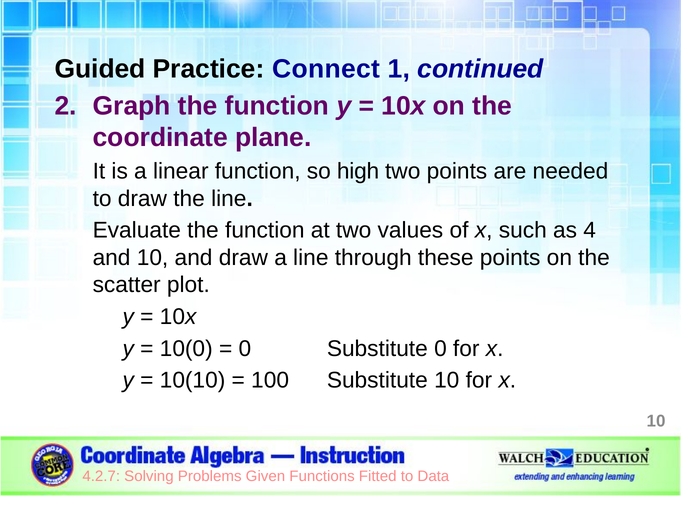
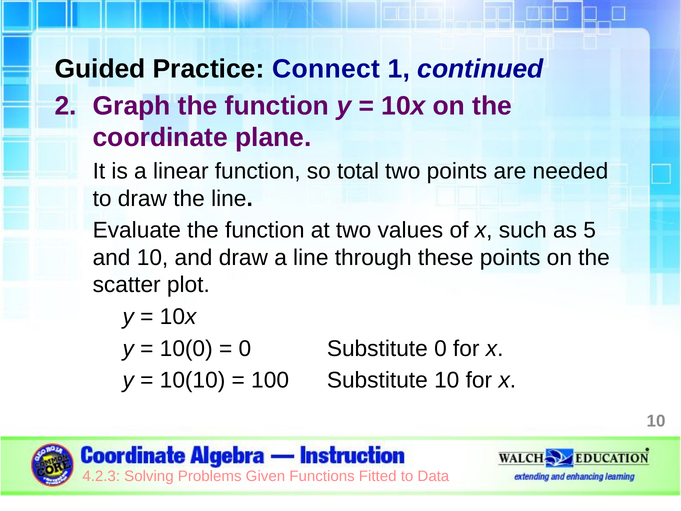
high: high -> total (358, 171)
4: 4 -> 5 (590, 230)
4.2.7: 4.2.7 -> 4.2.3 (101, 476)
